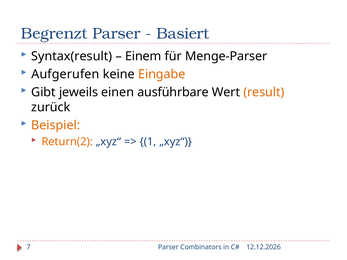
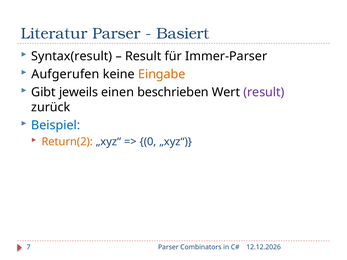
Begrenzt: Begrenzt -> Literatur (54, 33)
Einem: Einem -> Result (143, 56)
Menge-Parser: Menge-Parser -> Immer-Parser (226, 56)
ausführbare: ausführbare -> beschrieben (173, 92)
result colour: orange -> purple (264, 92)
Beispiel colour: orange -> blue (56, 125)
1: 1 -> 0 (148, 142)
